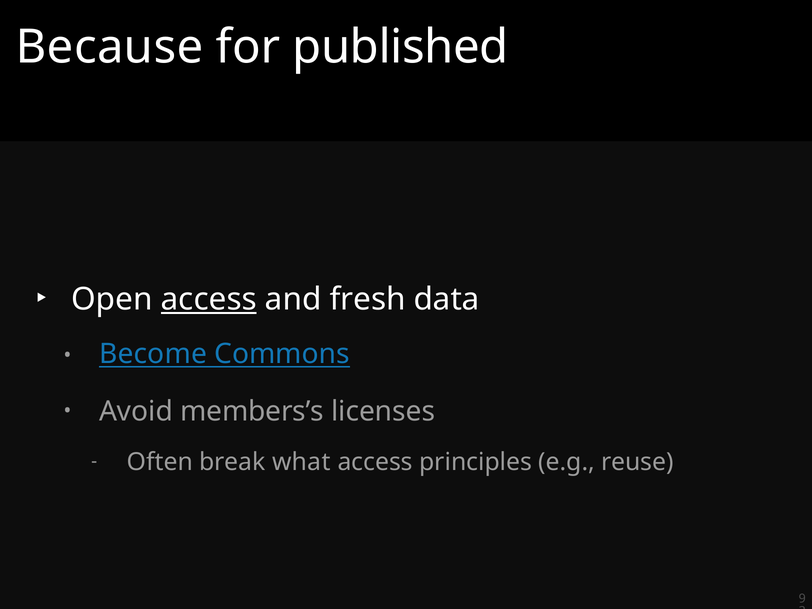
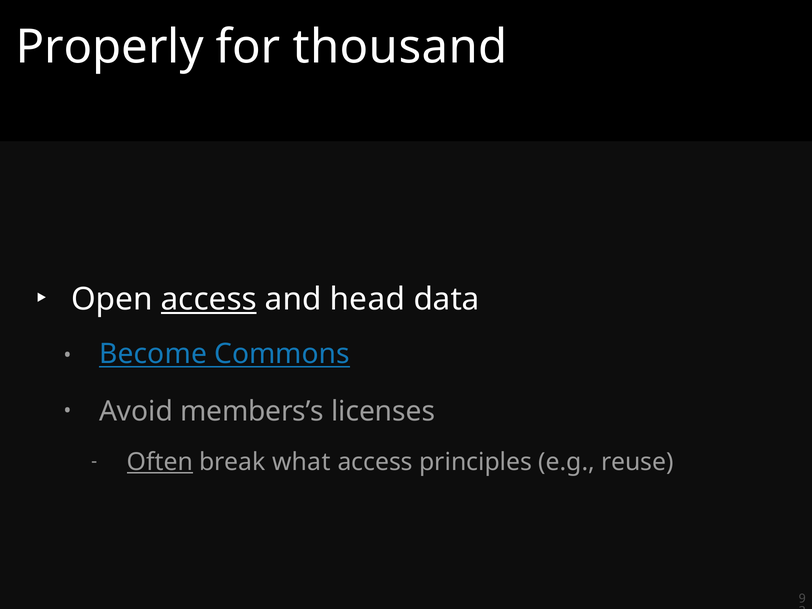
Because: Because -> Properly (110, 47)
published: published -> thousand (400, 47)
fresh: fresh -> head (367, 299)
Often underline: none -> present (160, 462)
